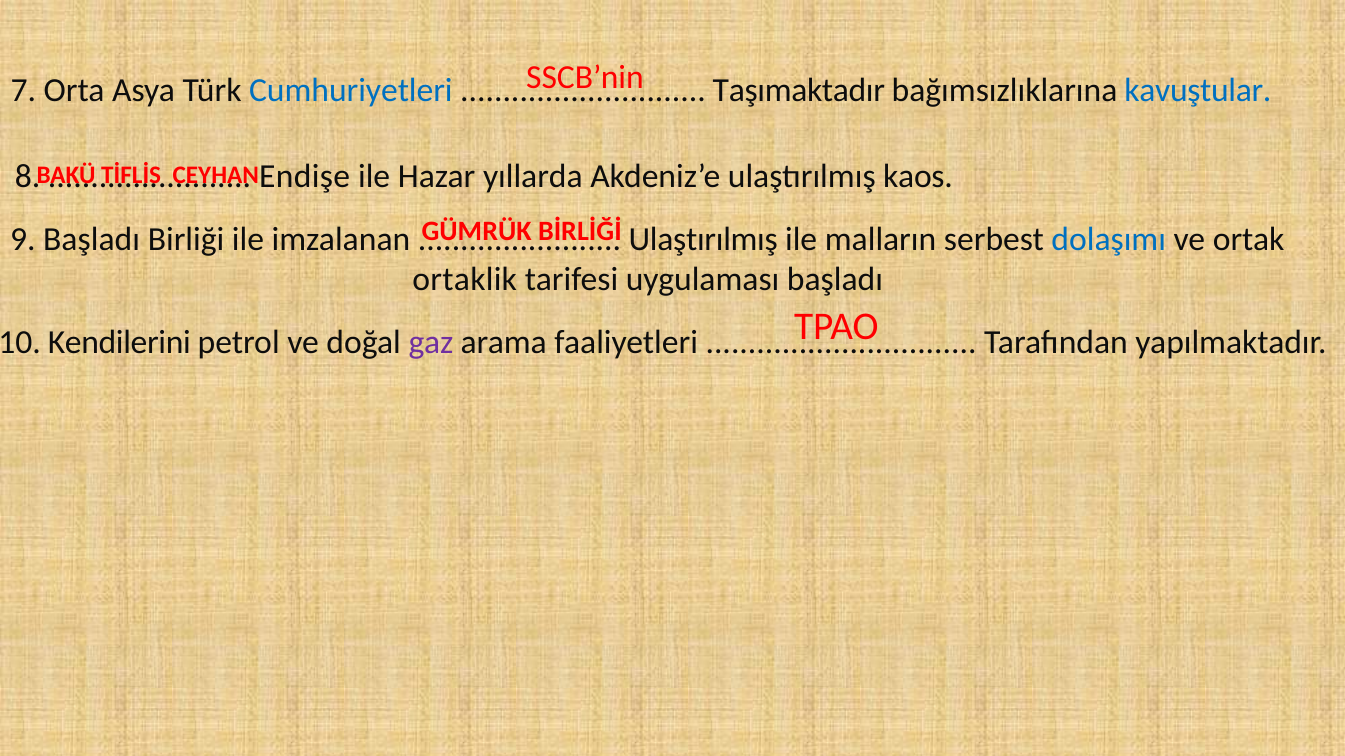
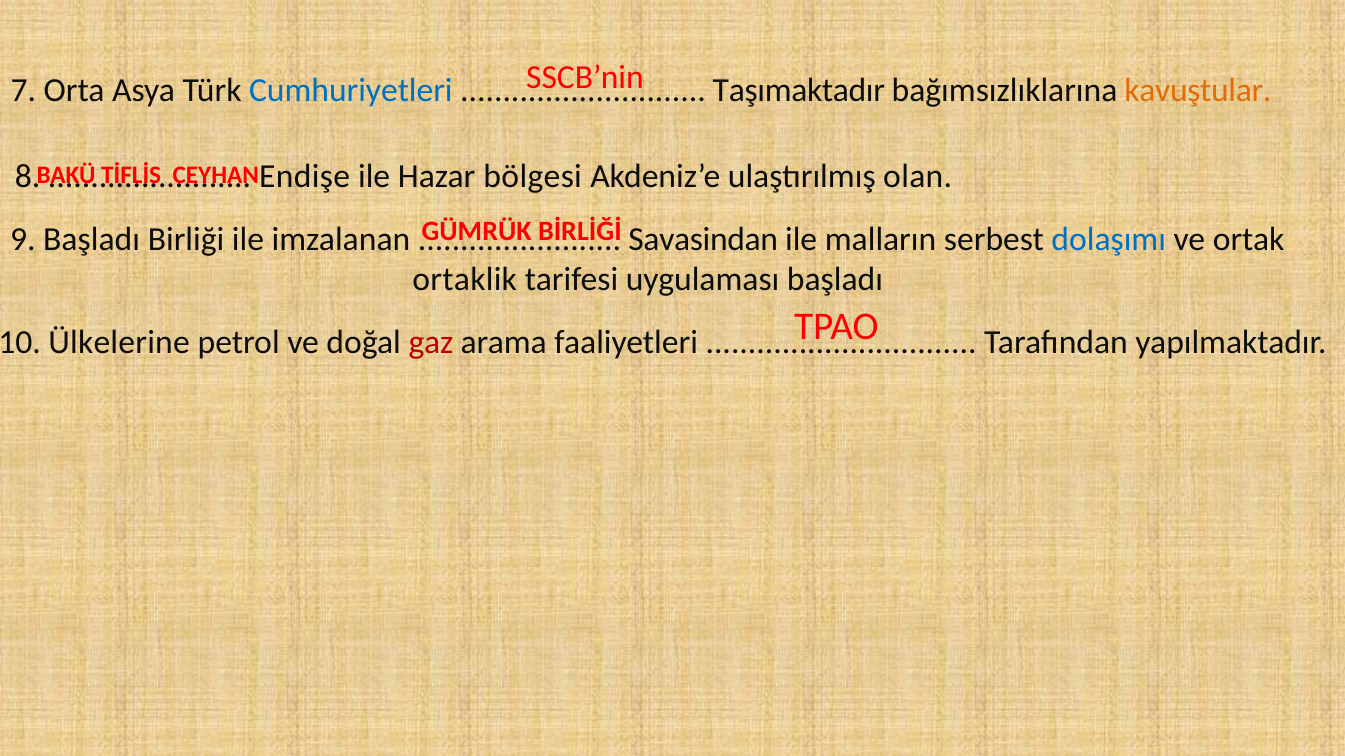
kavuştular colour: blue -> orange (1198, 90)
yıllarda: yıllarda -> bölgesi (533, 176)
kaos: kaos -> olan (918, 176)
Ulaştırılmış: Ulaştırılmış -> Savasindan (703, 240)
Kendilerini: Kendilerini -> Ülkelerine (119, 343)
gaz colour: purple -> red (431, 343)
